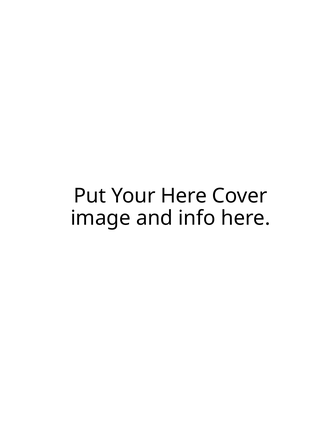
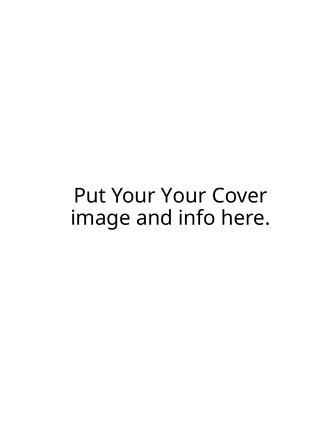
Your Here: Here -> Your (184, 196)
